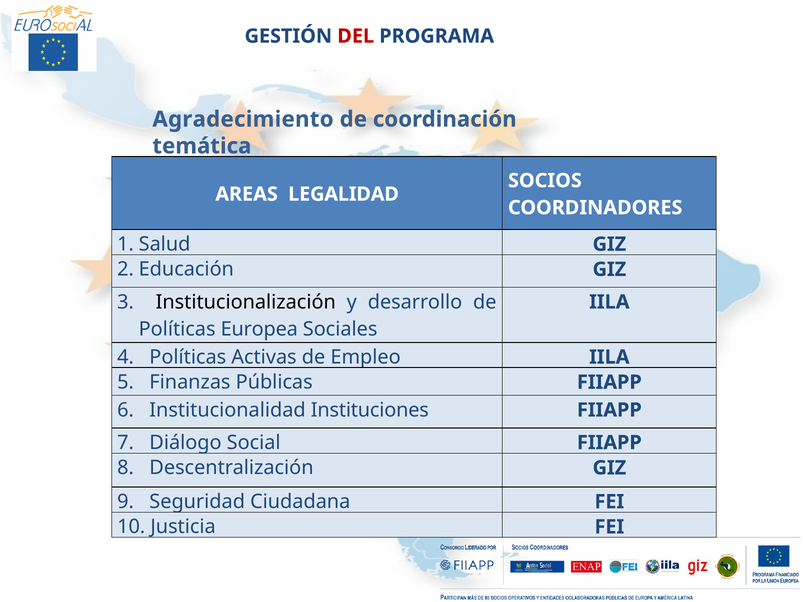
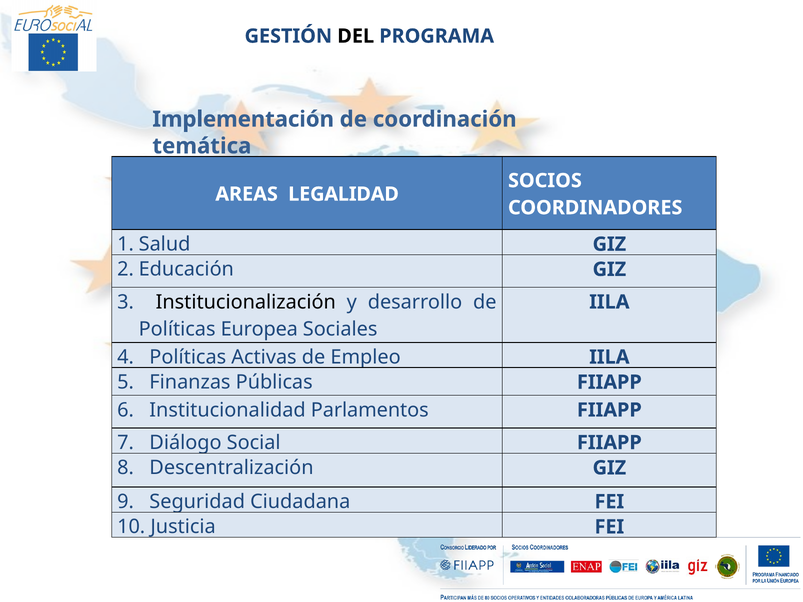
DEL colour: red -> black (356, 36)
Agradecimiento: Agradecimiento -> Implementación (243, 119)
Instituciones: Instituciones -> Parlamentos (370, 410)
